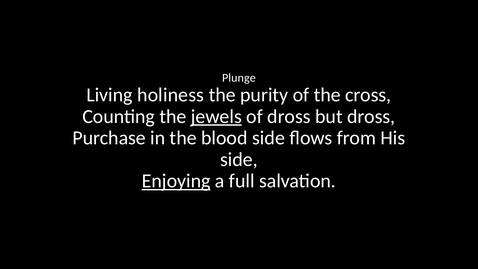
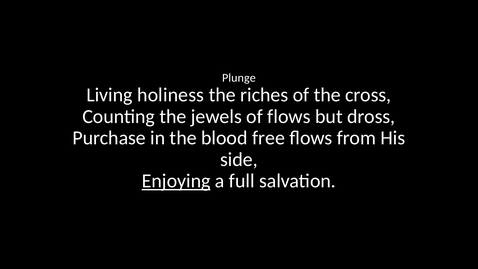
purity: purity -> riches (264, 95)
jewels underline: present -> none (216, 116)
of dross: dross -> flows (289, 116)
blood side: side -> free (269, 138)
